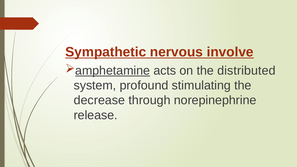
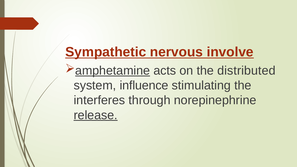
profound: profound -> influence (144, 85)
decrease: decrease -> interferes (99, 100)
release underline: none -> present (96, 115)
